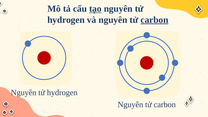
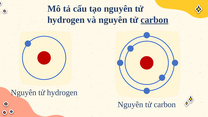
tạo underline: present -> none (95, 9)
